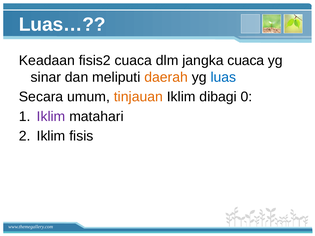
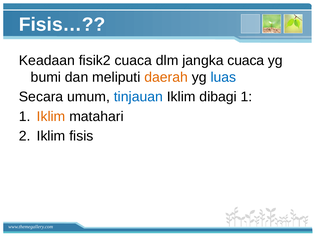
Luas…: Luas… -> Fisis… (62, 24)
fisis2: fisis2 -> fisik2 (95, 61)
sinar: sinar -> bumi (46, 77)
tinjauan colour: orange -> blue (138, 97)
dibagi 0: 0 -> 1 (247, 97)
Iklim colour: purple -> orange (51, 117)
